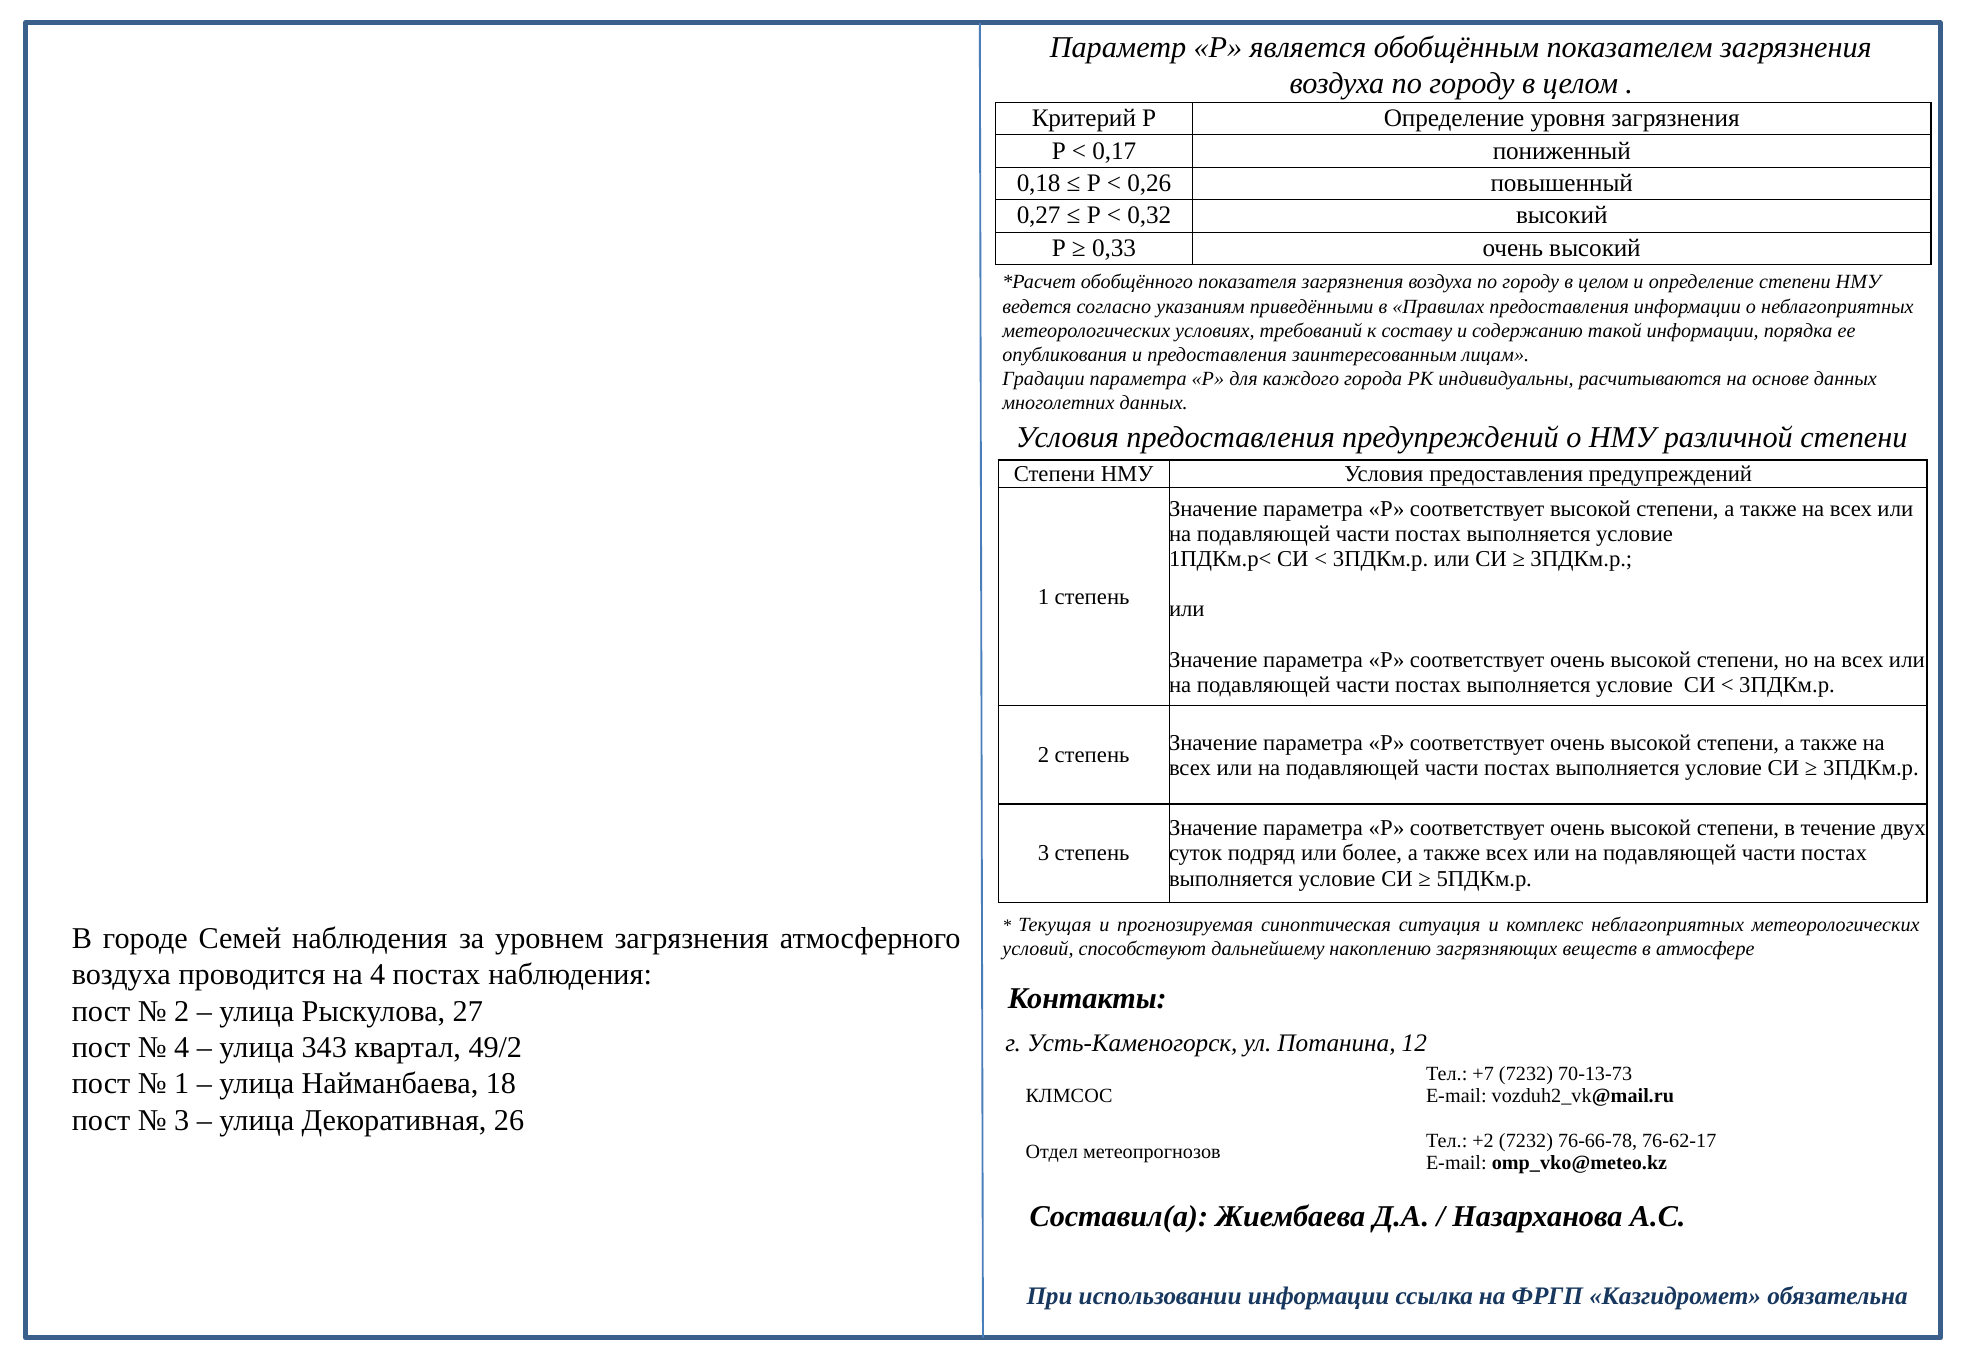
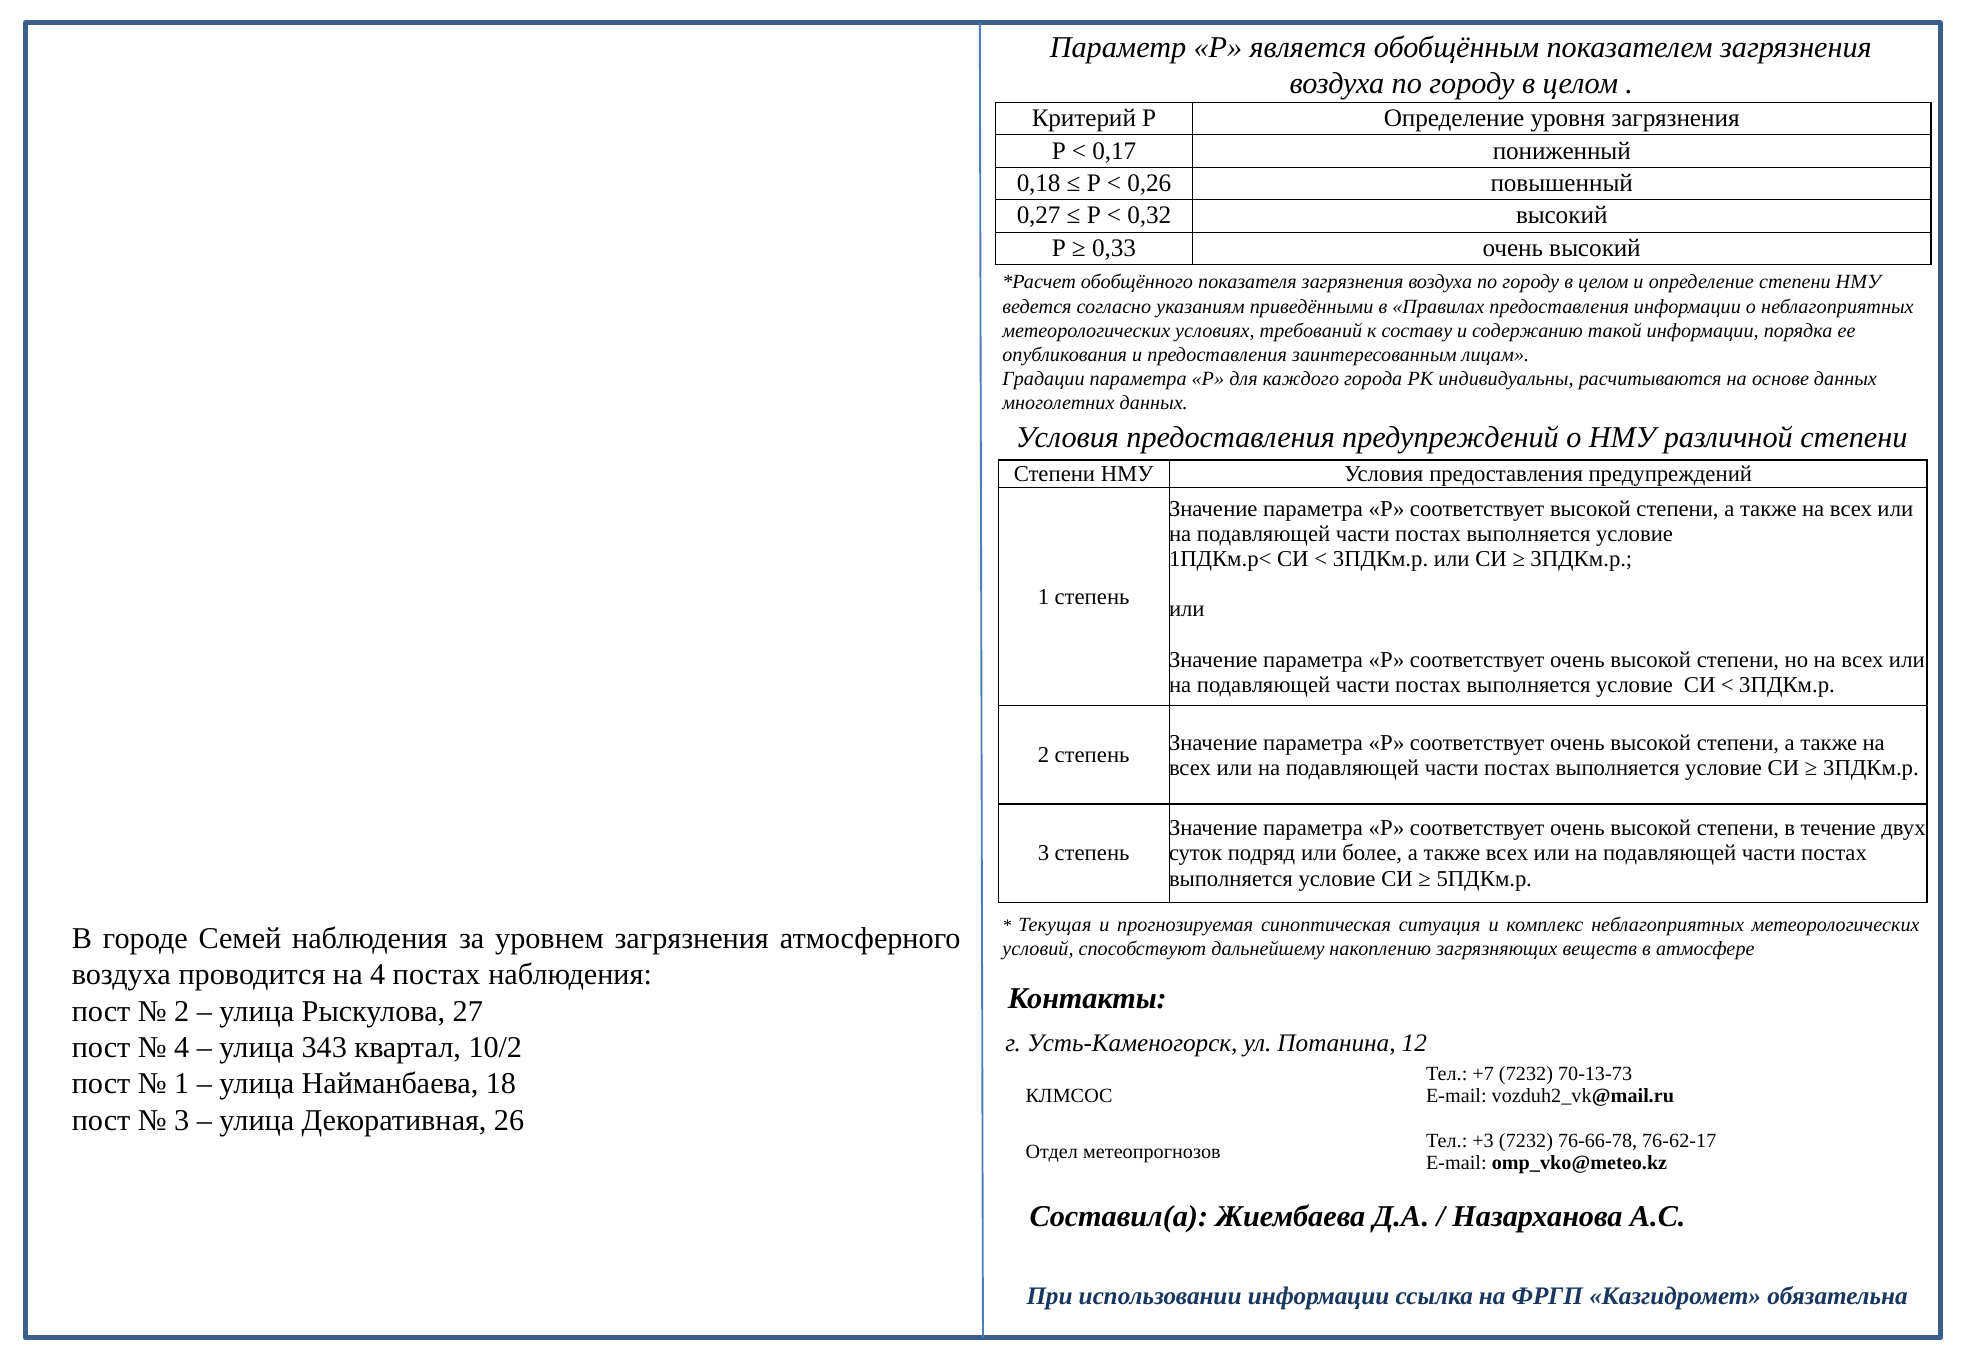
49/2: 49/2 -> 10/2 (495, 1048)
+2: +2 -> +3 (1483, 1141)
